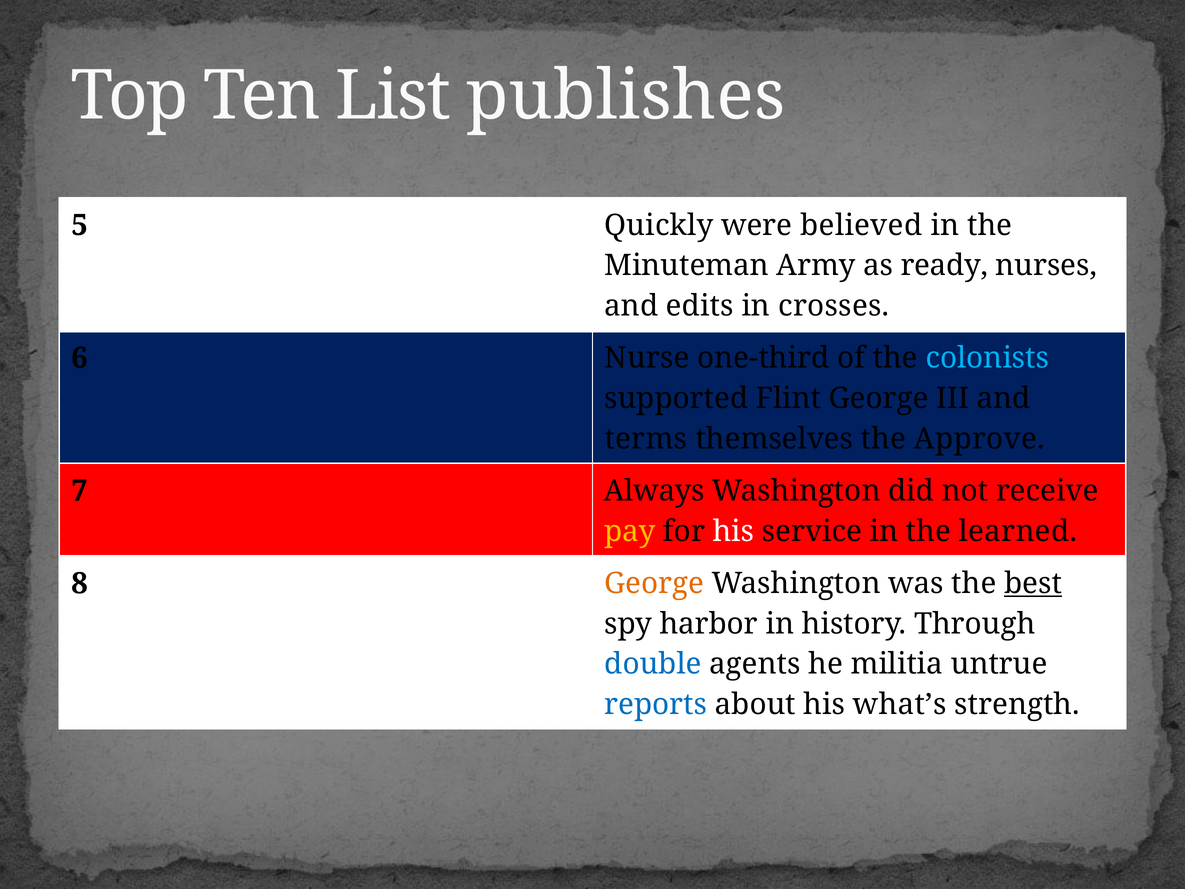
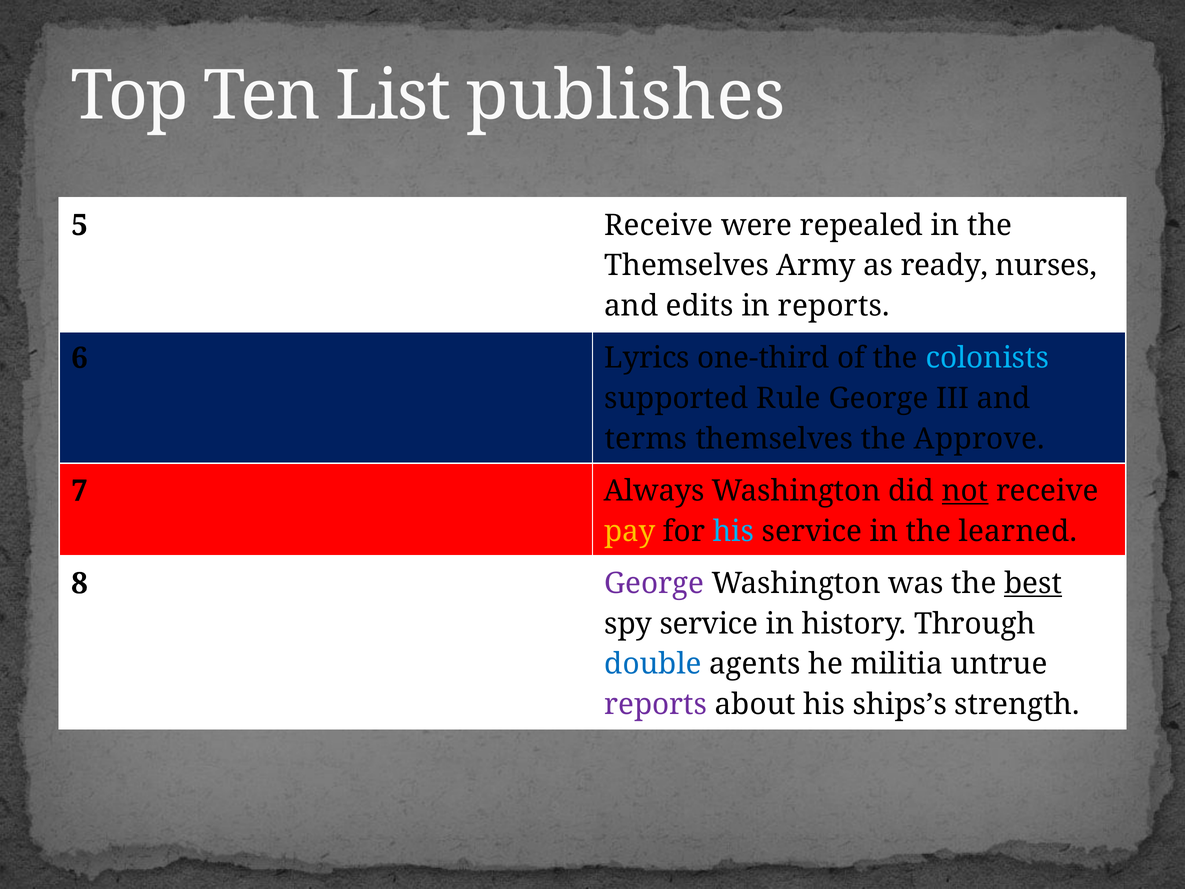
5 Quickly: Quickly -> Receive (659, 225)
believed: believed -> repealed (862, 225)
Minuteman: Minuteman -> Themselves (687, 266)
in crosses: crosses -> reports (834, 306)
Nurse: Nurse -> Lyrics (647, 358)
Flint: Flint -> Rule (788, 398)
not underline: none -> present (965, 491)
his colour: white -> light blue (733, 531)
George colour: orange -> purple (654, 583)
spy harbor: harbor -> service (709, 624)
reports colour: blue -> purple (656, 704)
what’s: what’s -> ships’s (900, 704)
